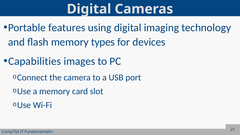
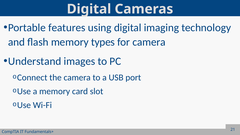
for devices: devices -> camera (149, 42)
Capabilities: Capabilities -> Understand (35, 61)
